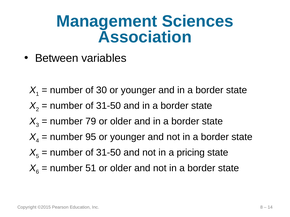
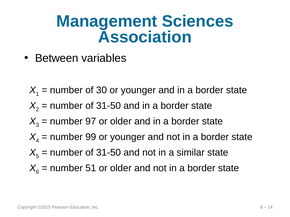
79: 79 -> 97 (91, 122)
95: 95 -> 99 (91, 137)
pricing: pricing -> similar (191, 153)
